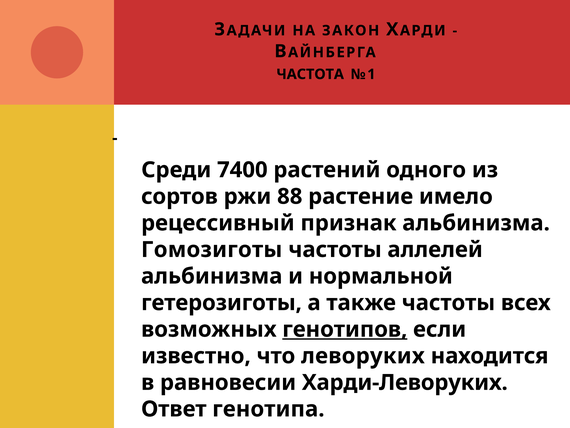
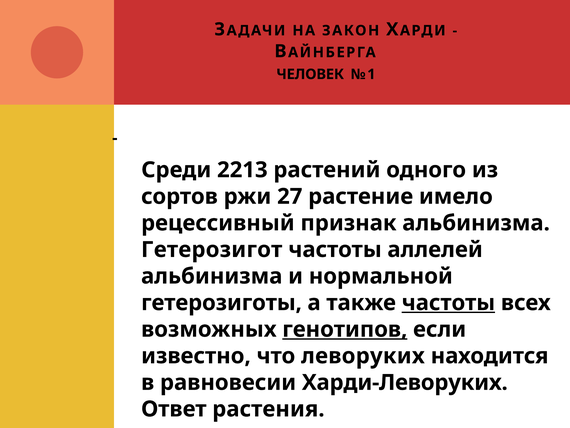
ЧАСТОТА: ЧАСТОТА -> ЧЕЛОВЕК (310, 74)
7400: 7400 -> 2213 (242, 170)
88: 88 -> 27 (290, 196)
Гомозиготы: Гомозиготы -> Гетерозигот (212, 249)
частоты underline: none -> present (448, 302)
генотипа: генотипа -> растения (268, 409)
